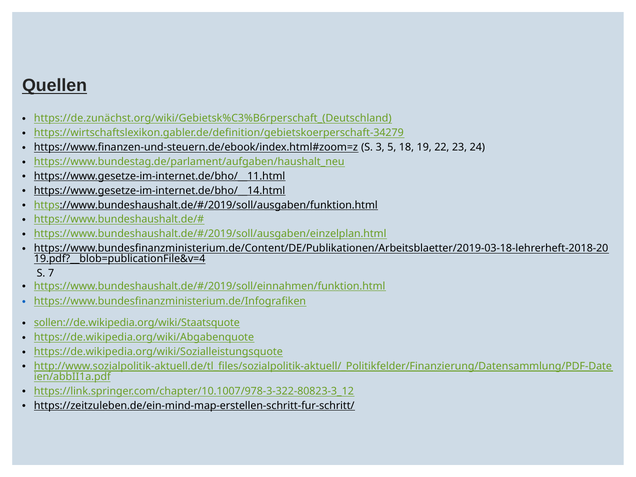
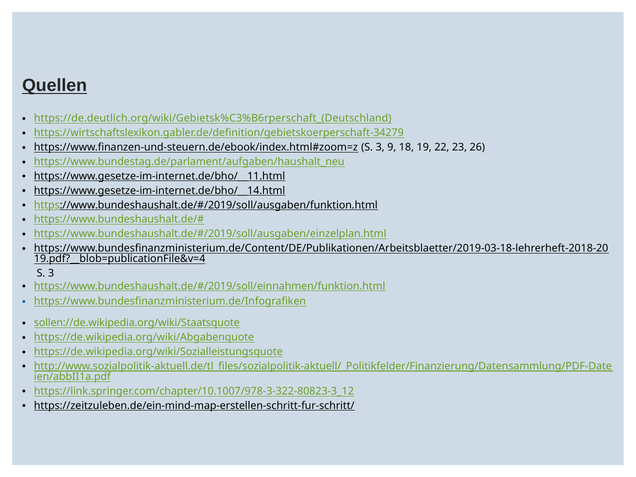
https://de.zunächst.org/wiki/Gebietsk%C3%B6rperschaft_(Deutschland: https://de.zunächst.org/wiki/Gebietsk%C3%B6rperschaft_(Deutschland -> https://de.deutlich.org/wiki/Gebietsk%C3%B6rperschaft_(Deutschland (213, 118)
5: 5 -> 9 (392, 147)
24: 24 -> 26 (477, 147)
7: 7 -> 3 (51, 273)
